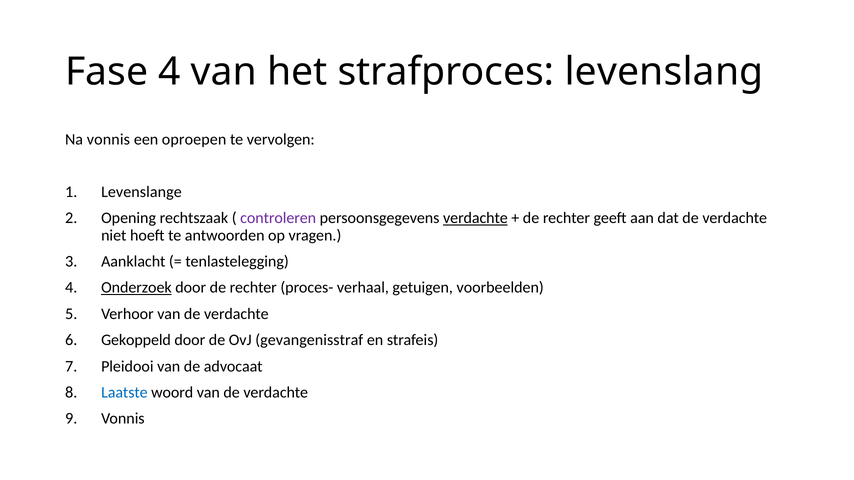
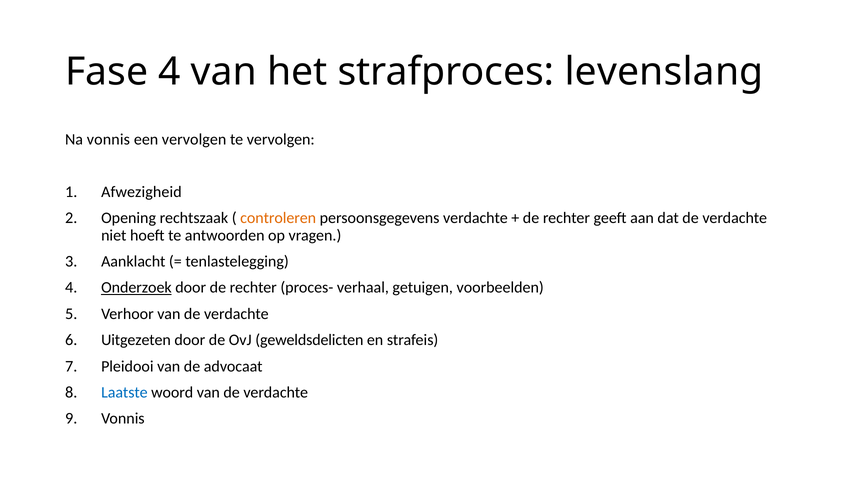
een oproepen: oproepen -> vervolgen (194, 140)
Levenslange: Levenslange -> Afwezigheid (141, 192)
controleren colour: purple -> orange (278, 218)
verdachte underline: present -> none (475, 218)
Gekoppeld: Gekoppeld -> Uitgezeten (136, 340)
gevangenisstraf: gevangenisstraf -> geweldsdelicten (309, 340)
